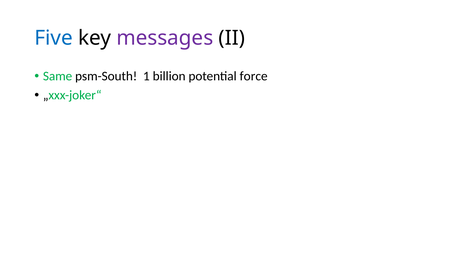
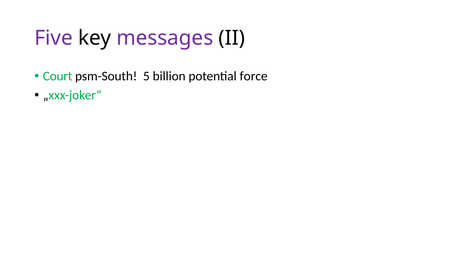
Five colour: blue -> purple (54, 38)
Same: Same -> Court (58, 76)
1: 1 -> 5 (146, 76)
